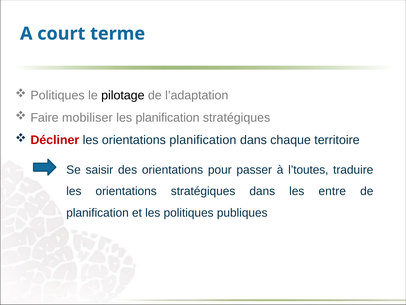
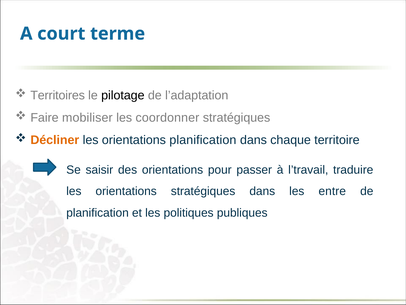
Politiques: Politiques -> Territoires (58, 95)
les planification: planification -> coordonner (167, 117)
Décliner colour: red -> orange (55, 140)
l’toutes: l’toutes -> l’travail (308, 170)
